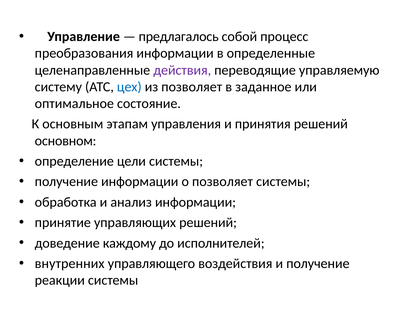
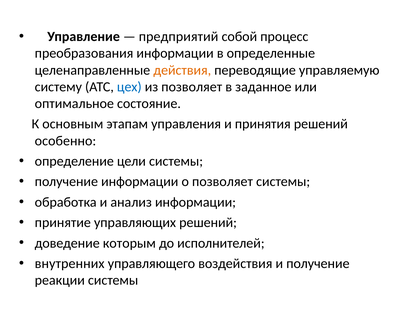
предлагалось: предлагалось -> предприятий (179, 37)
действия colour: purple -> orange (182, 70)
основном: основном -> особенно (65, 141)
каждому: каждому -> которым (129, 243)
